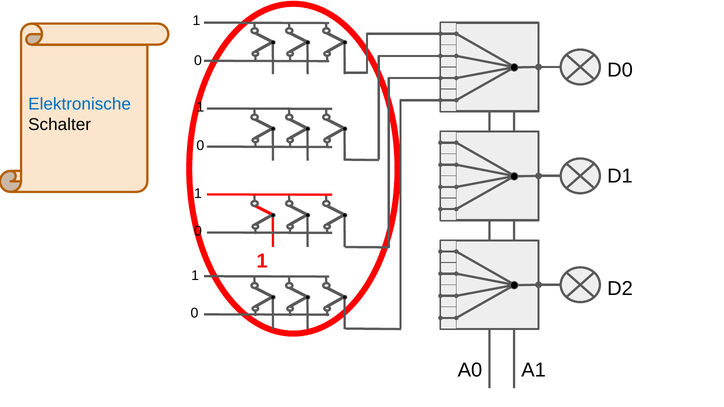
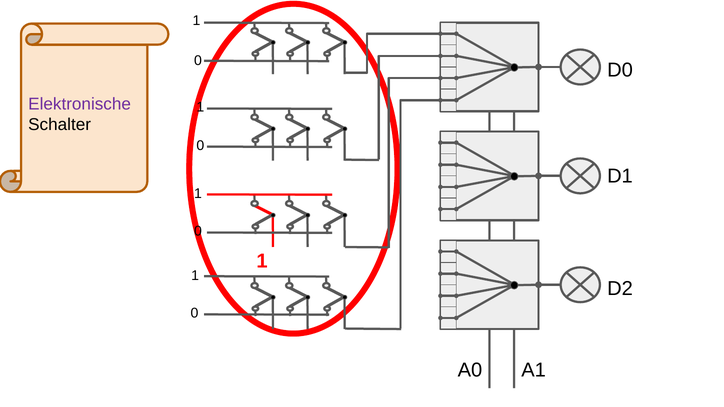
Elektronische colour: blue -> purple (80, 104)
